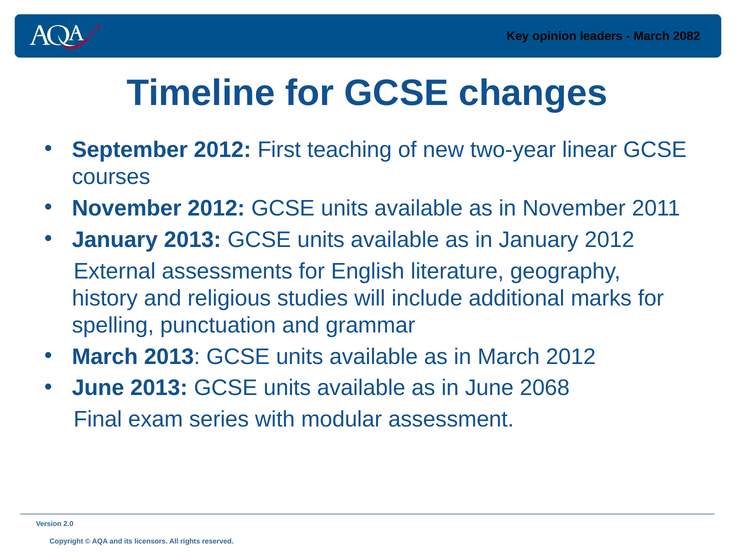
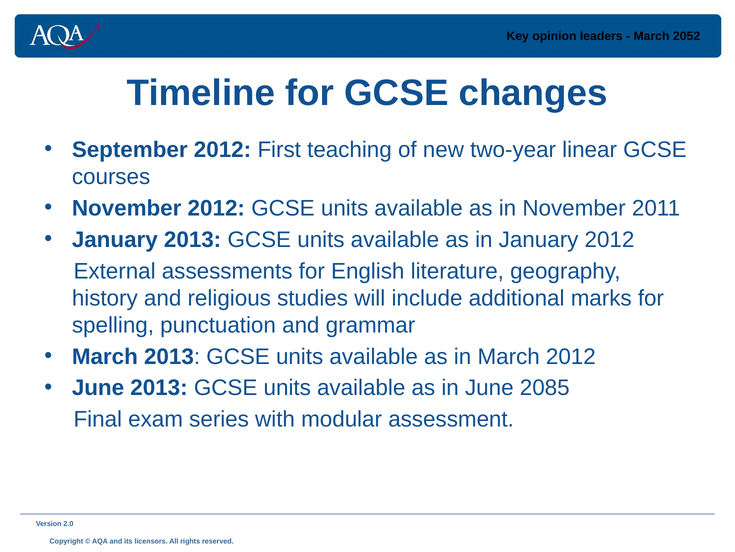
2082: 2082 -> 2052 (687, 36)
2068: 2068 -> 2085 (545, 388)
